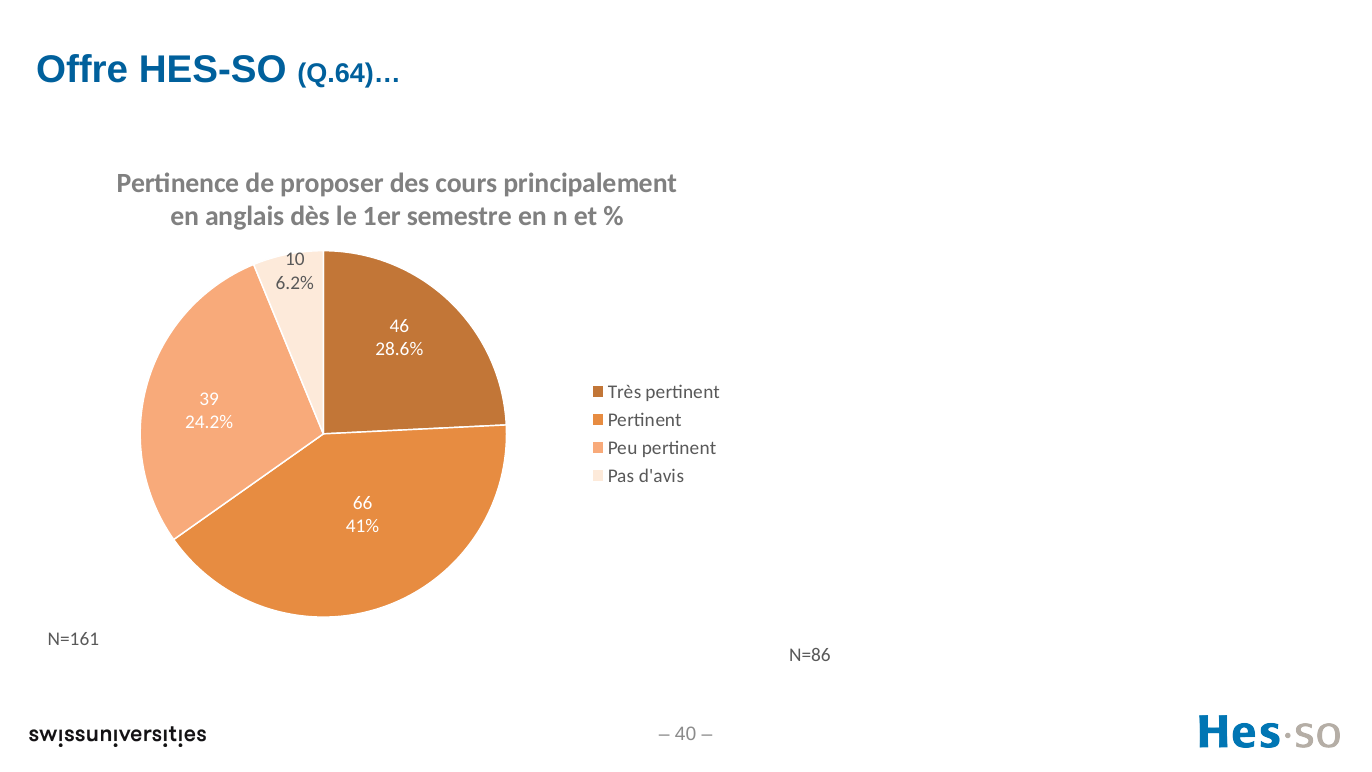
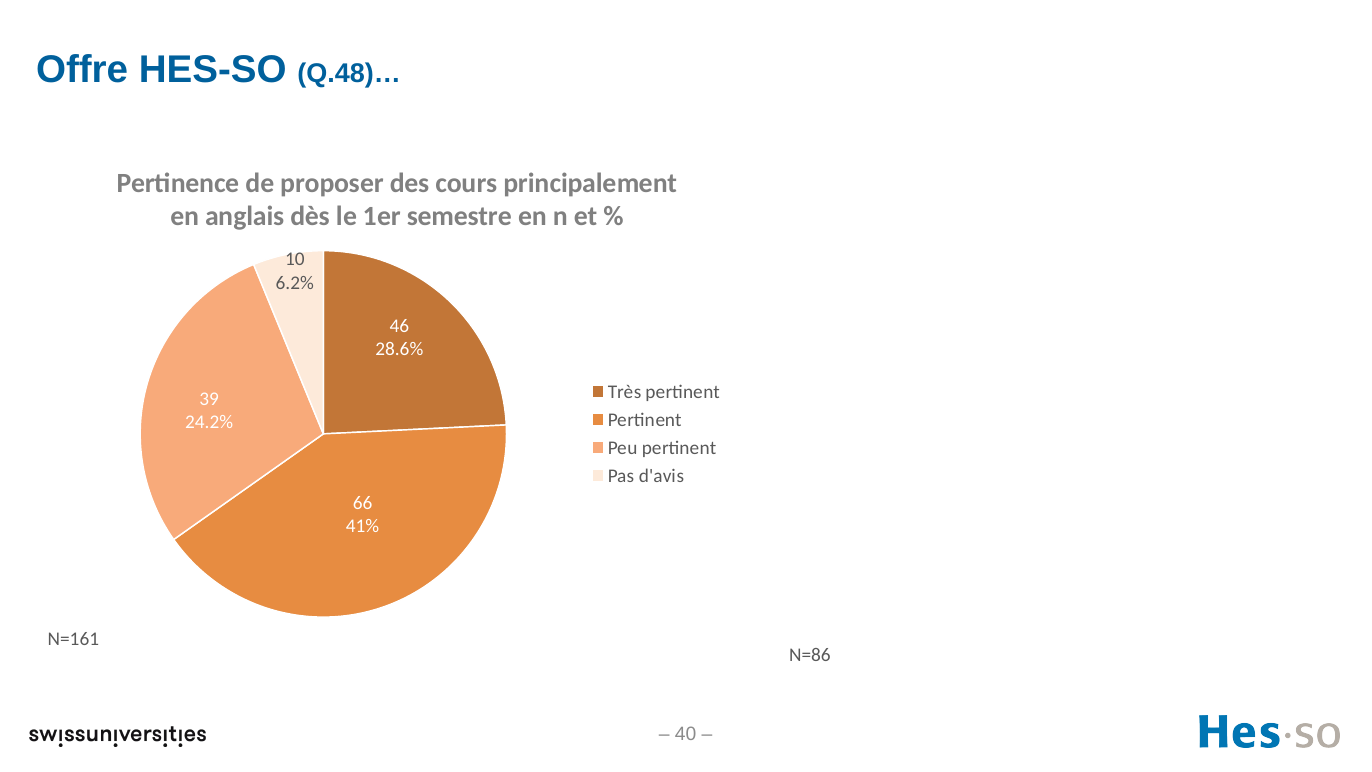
Q.64)…: Q.64)… -> Q.48)… (349, 74)
